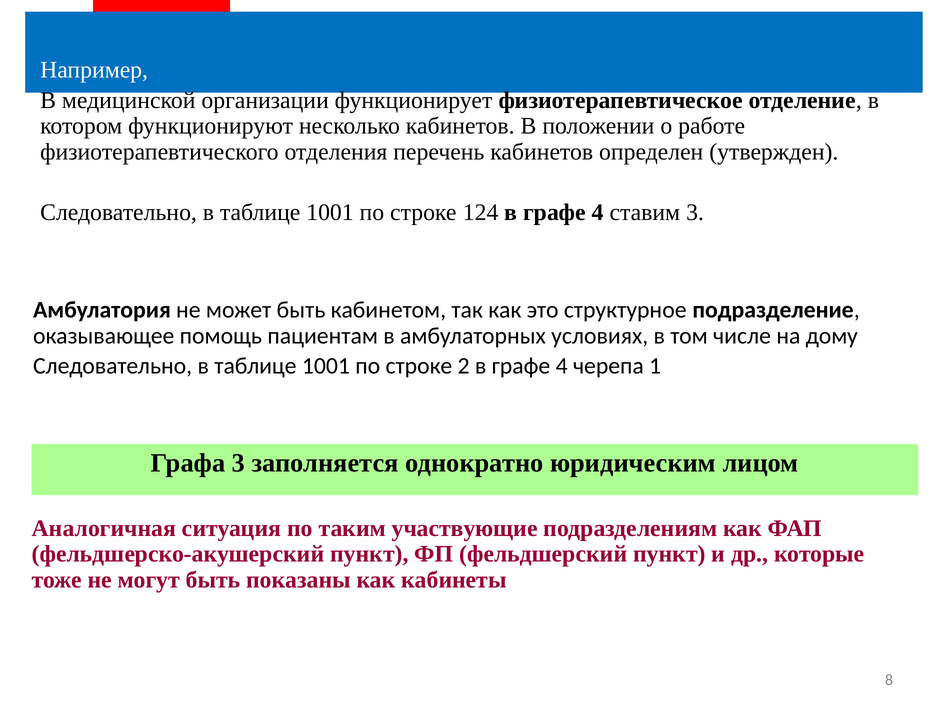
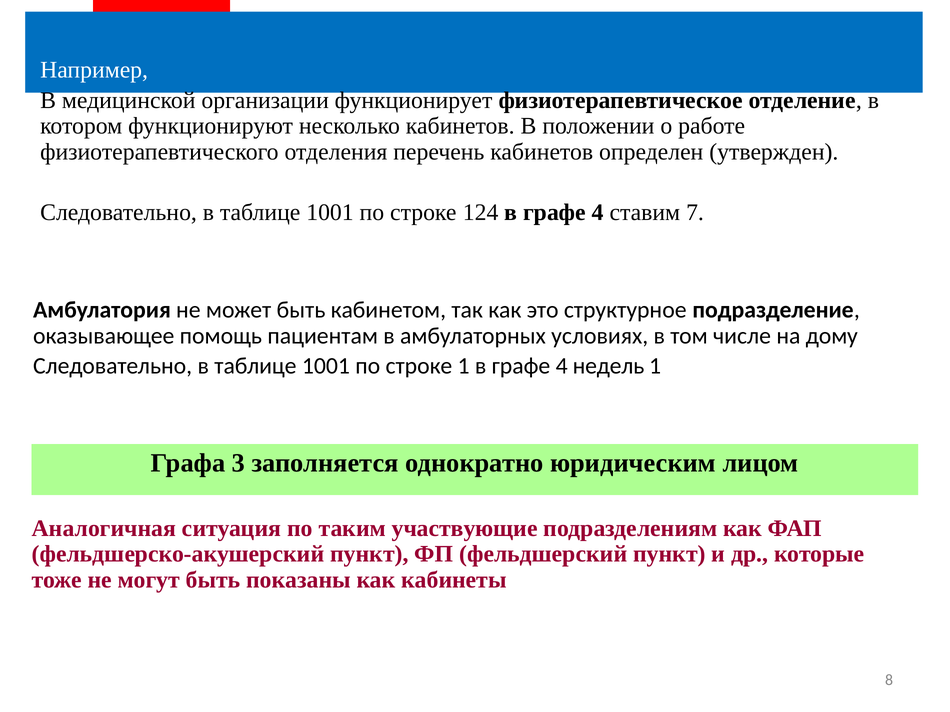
ставим 3: 3 -> 7 (695, 213)
строке 2: 2 -> 1 (464, 366)
черепа: черепа -> недель (609, 366)
